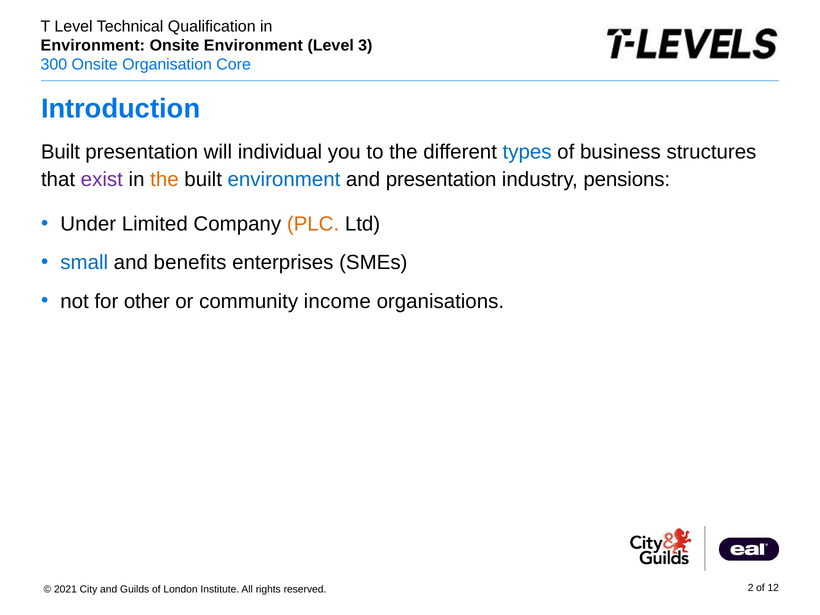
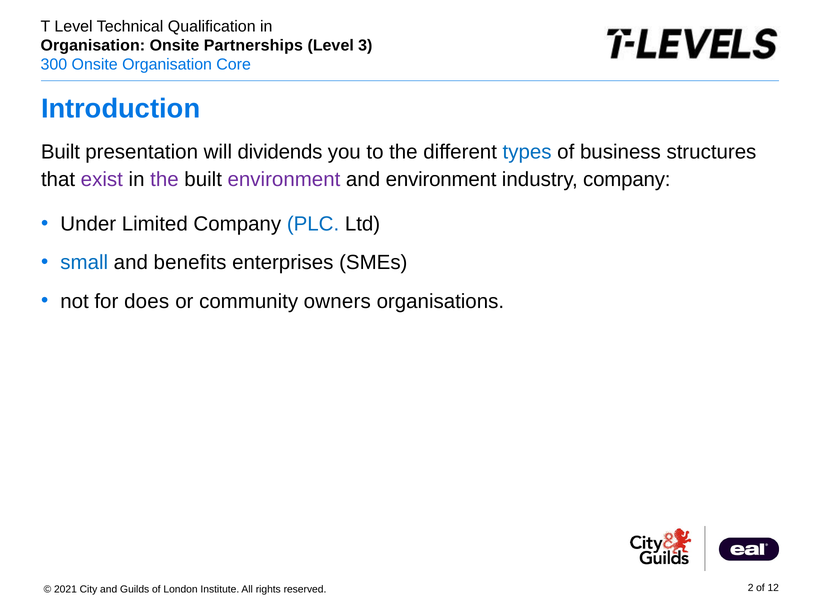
Environment: Environment -> Organisation (93, 46)
Environment: Environment -> Partnerships (253, 46)
individual: individual -> dividends (280, 152)
the colour: orange -> purple (164, 179)
environment colour: blue -> purple (284, 179)
and presentation: presentation -> environment (441, 179)
industry pensions: pensions -> company (627, 179)
PLC colour: orange -> blue (313, 224)
other: other -> does (147, 301)
income: income -> owners (337, 301)
